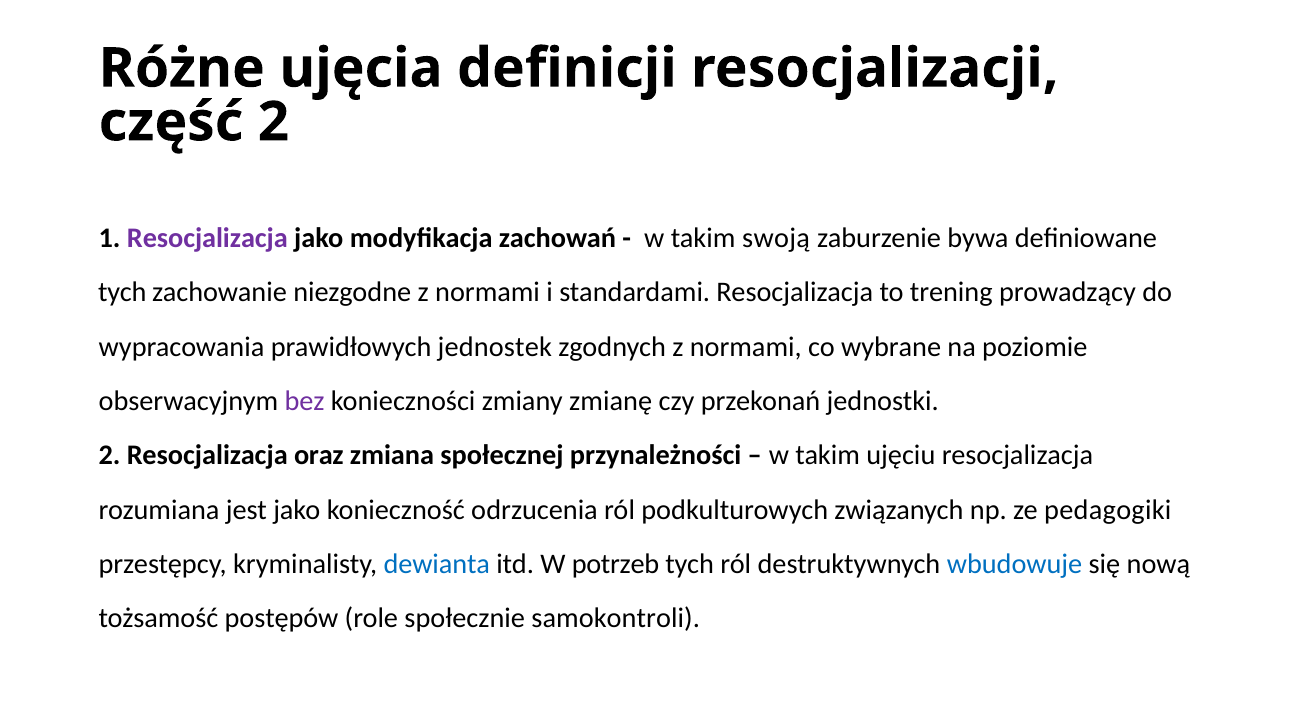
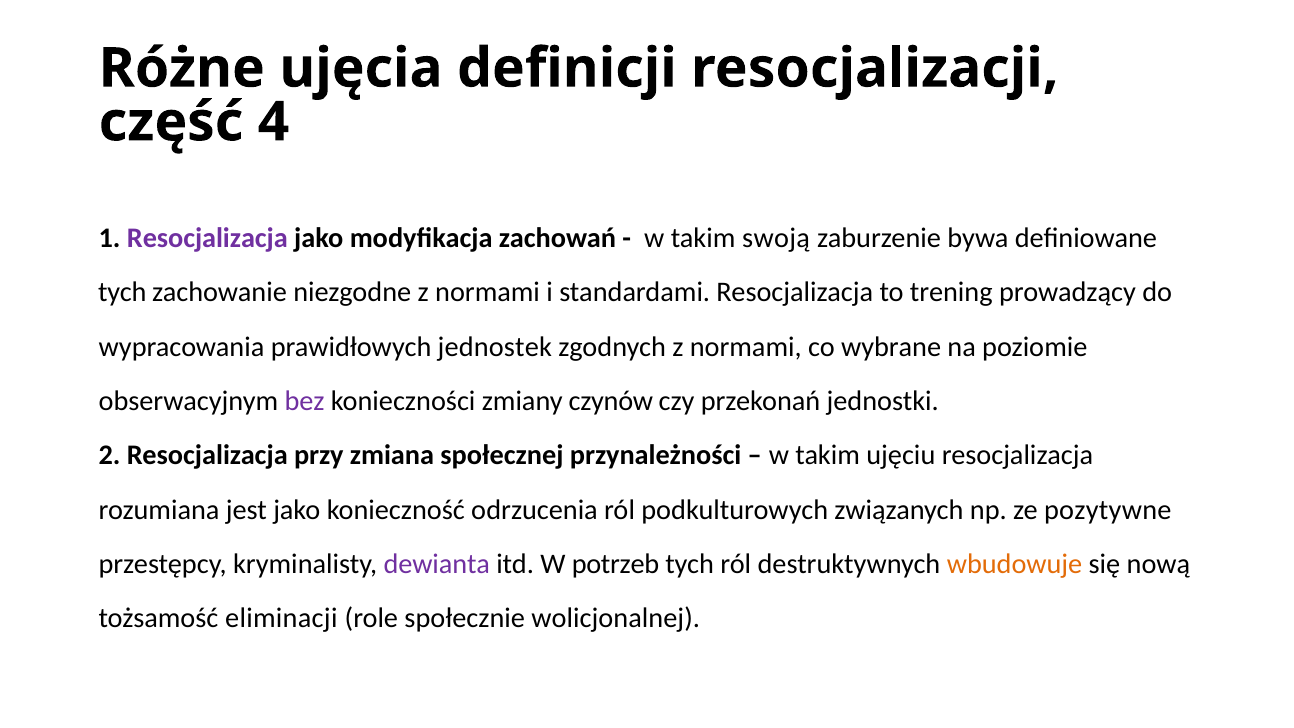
część 2: 2 -> 4 (273, 122)
zmianę: zmianę -> czynów (611, 401)
oraz: oraz -> przy (319, 455)
pedagogiki: pedagogiki -> pozytywne (1108, 510)
dewianta colour: blue -> purple (437, 564)
wbudowuje colour: blue -> orange (1015, 564)
postępów: postępów -> eliminacji (281, 618)
samokontroli: samokontroli -> wolicjonalnej (616, 618)
